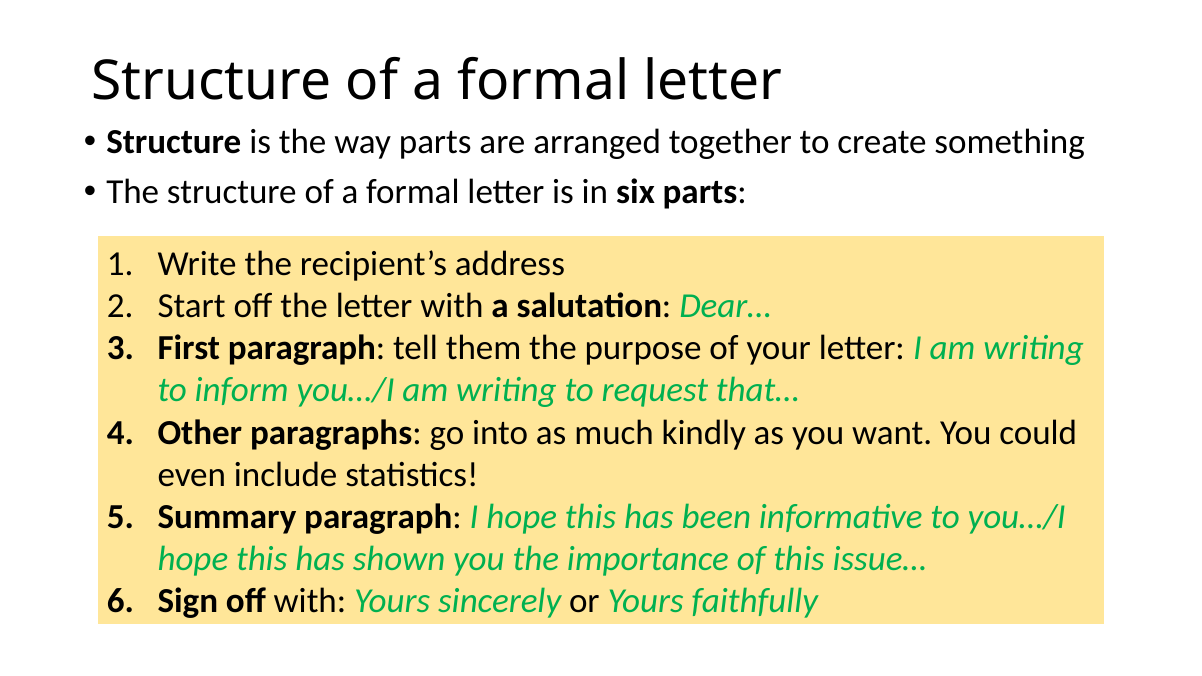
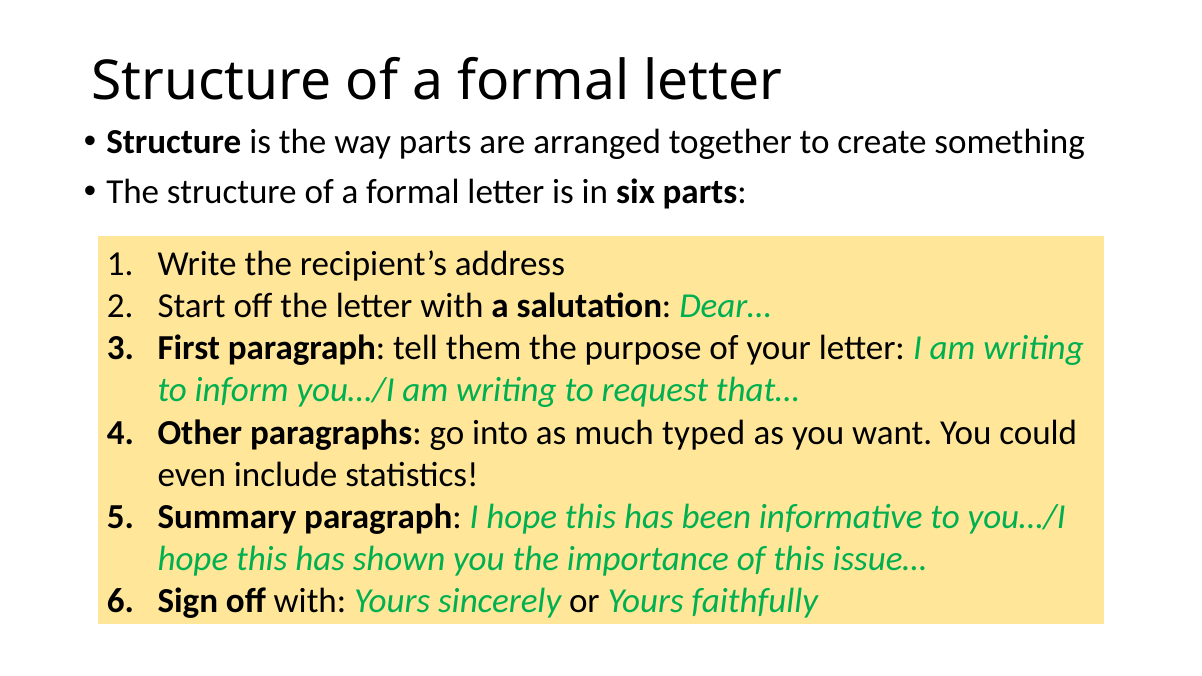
kindly: kindly -> typed (704, 433)
